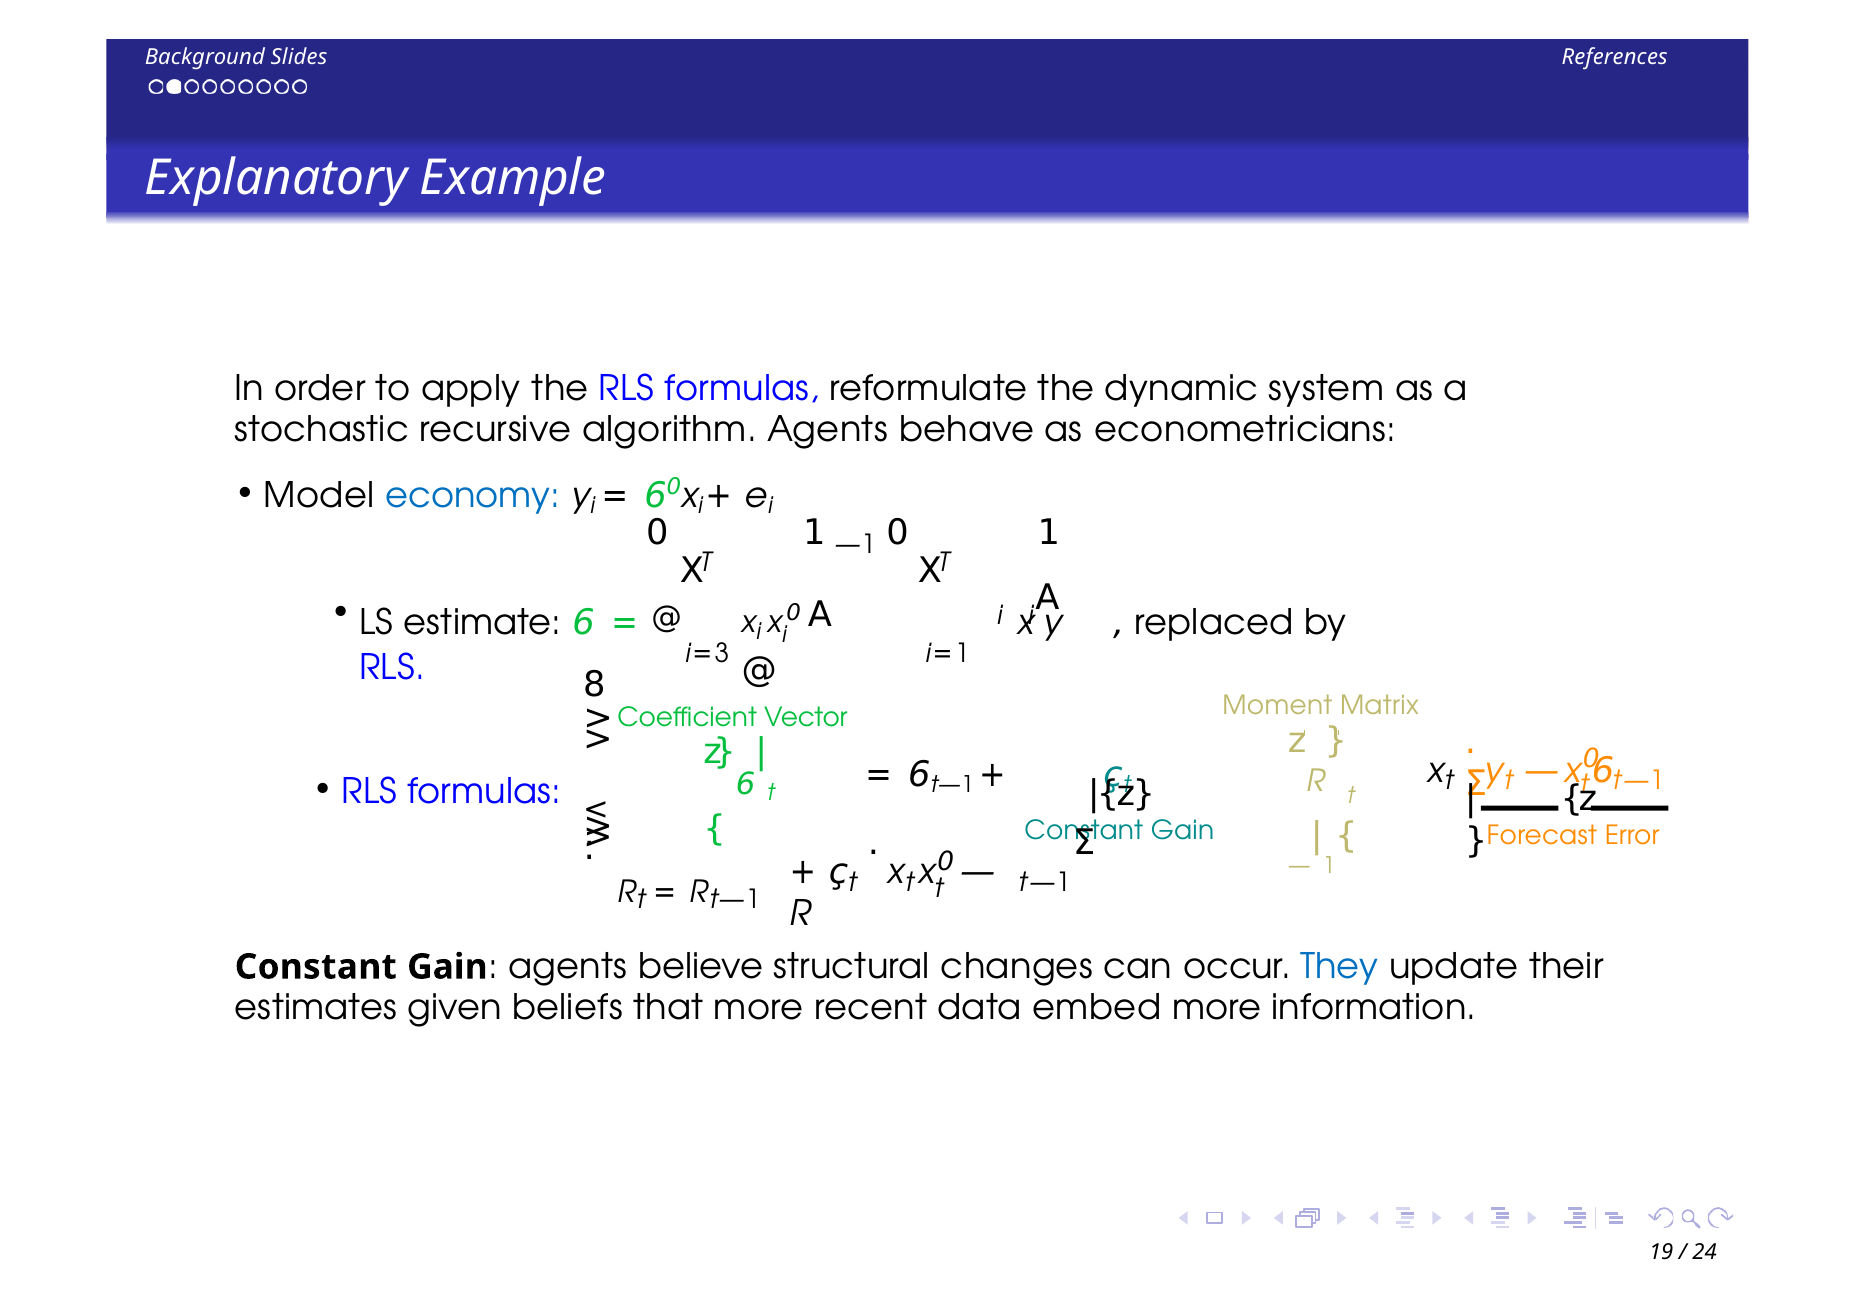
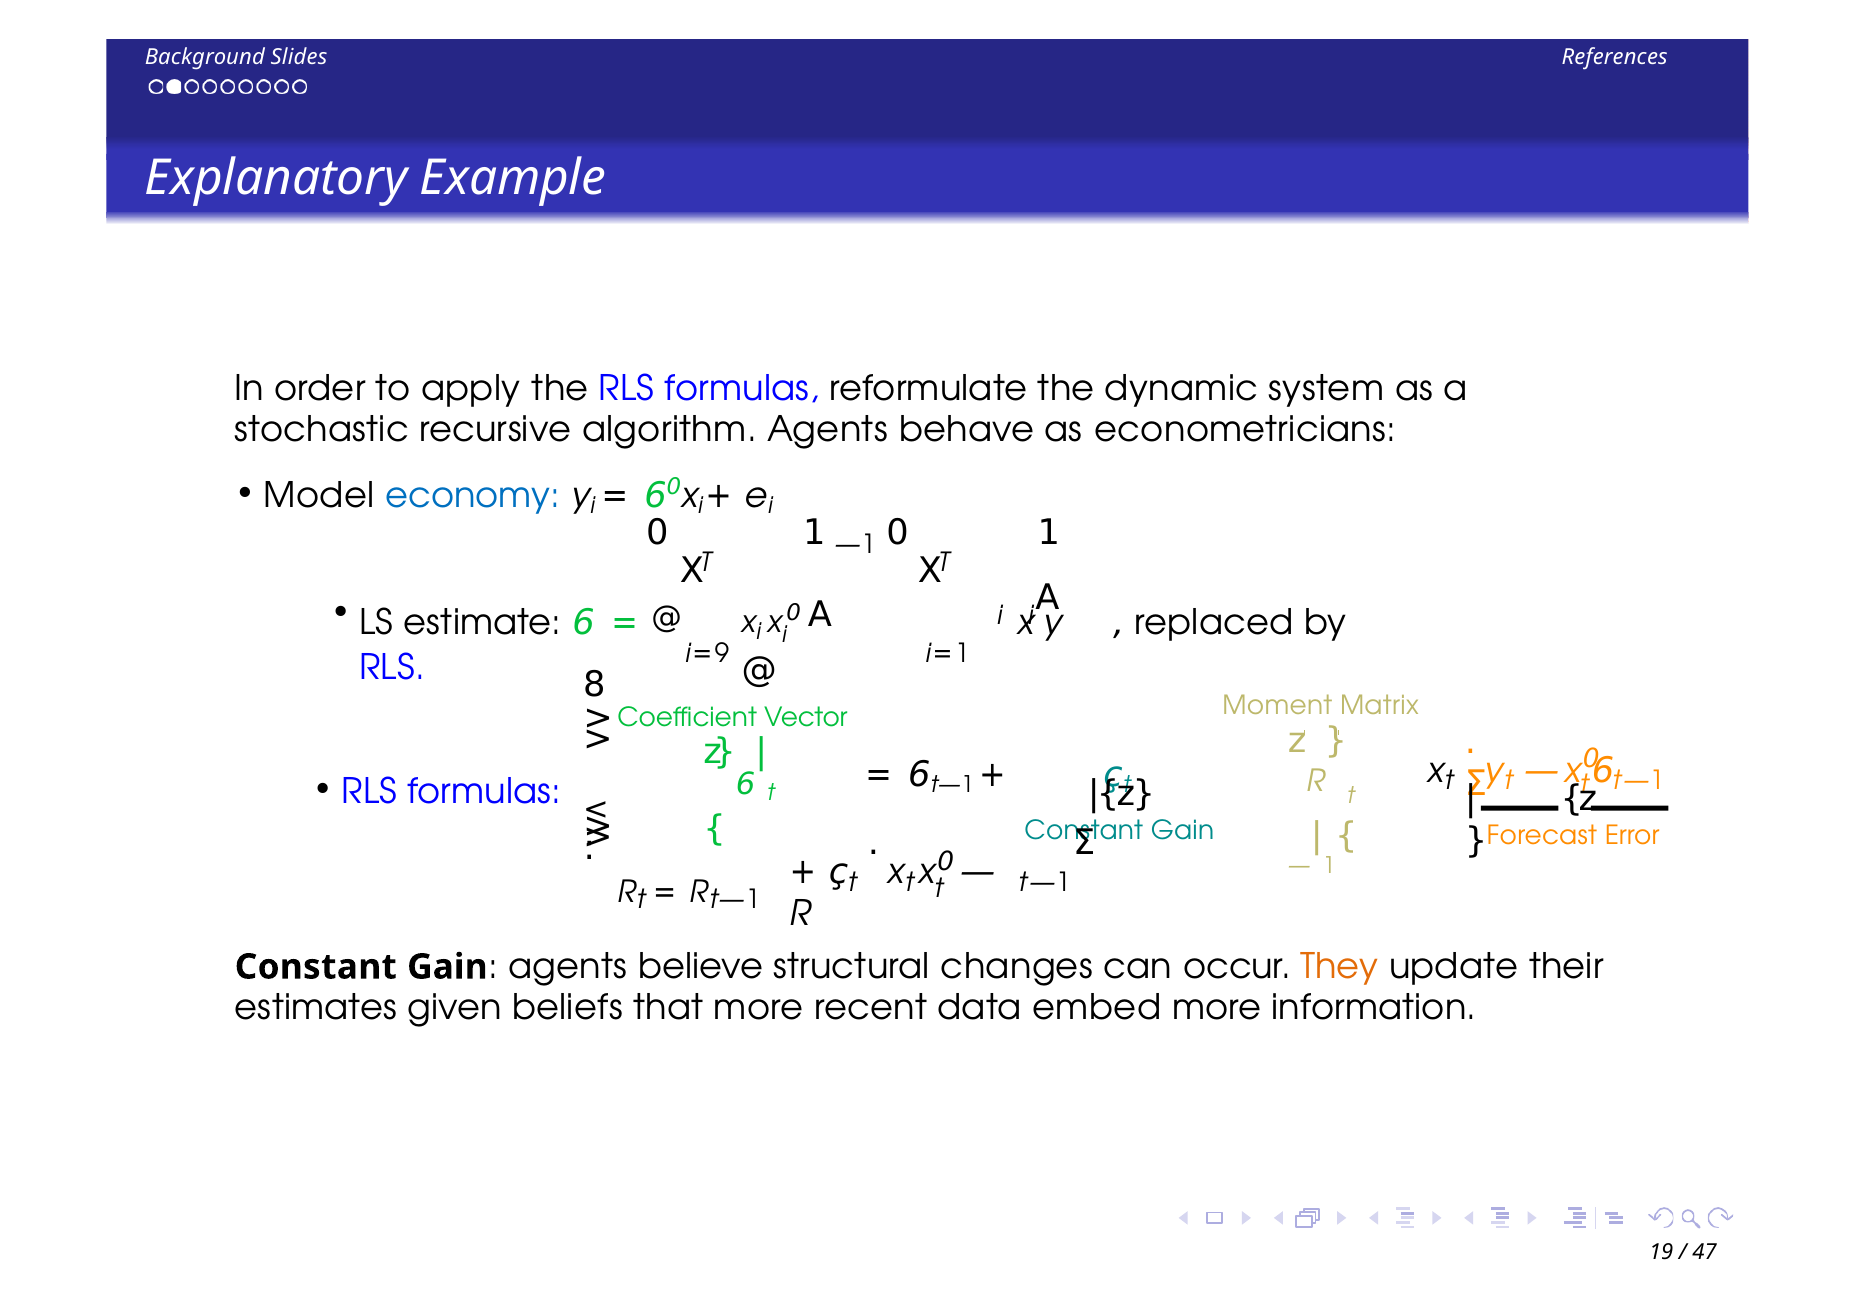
3: 3 -> 9 (722, 654)
They colour: blue -> orange (1340, 967)
24: 24 -> 47 (1705, 1252)
